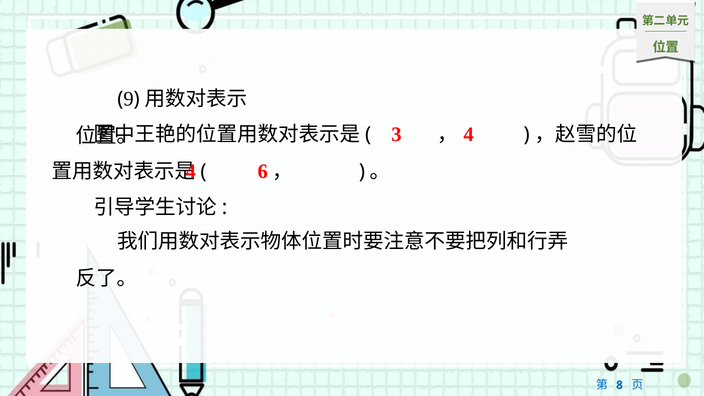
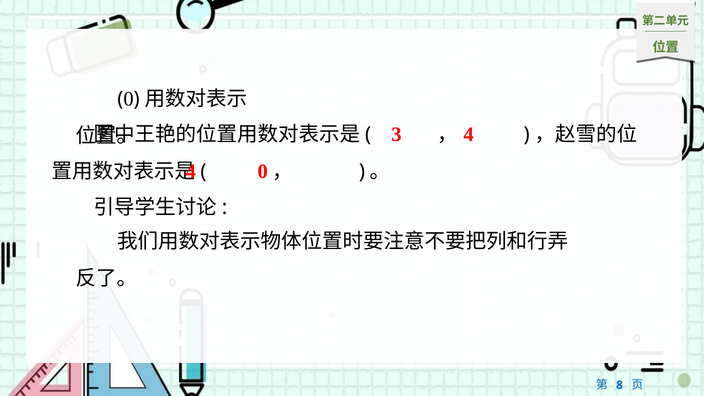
9: 9 -> 0 (129, 99)
6: 6 -> 0 (263, 171)
